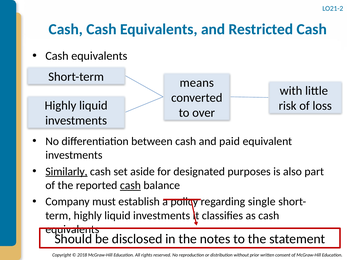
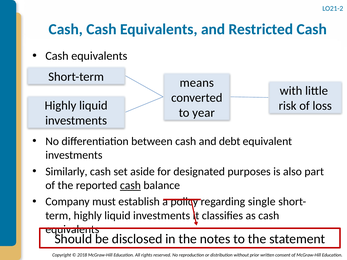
over: over -> year (204, 113)
paid: paid -> debt (230, 141)
Similarly underline: present -> none (66, 172)
